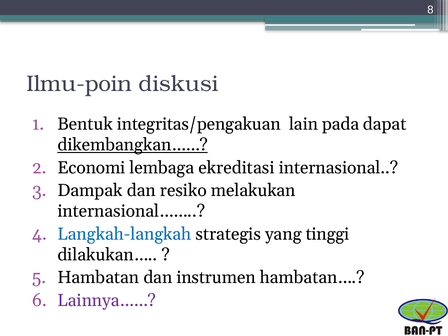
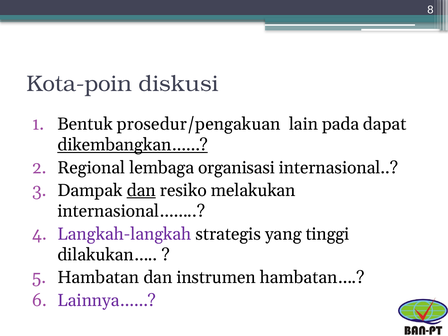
Ilmu-poin: Ilmu-poin -> Kota-poin (79, 84)
integritas/pengakuan: integritas/pengakuan -> prosedur/pengakuan (199, 124)
Economi: Economi -> Regional (91, 168)
ekreditasi: ekreditasi -> organisasi (237, 168)
dan underline: none -> present (141, 190)
Langkah-langkah colour: blue -> purple (124, 234)
